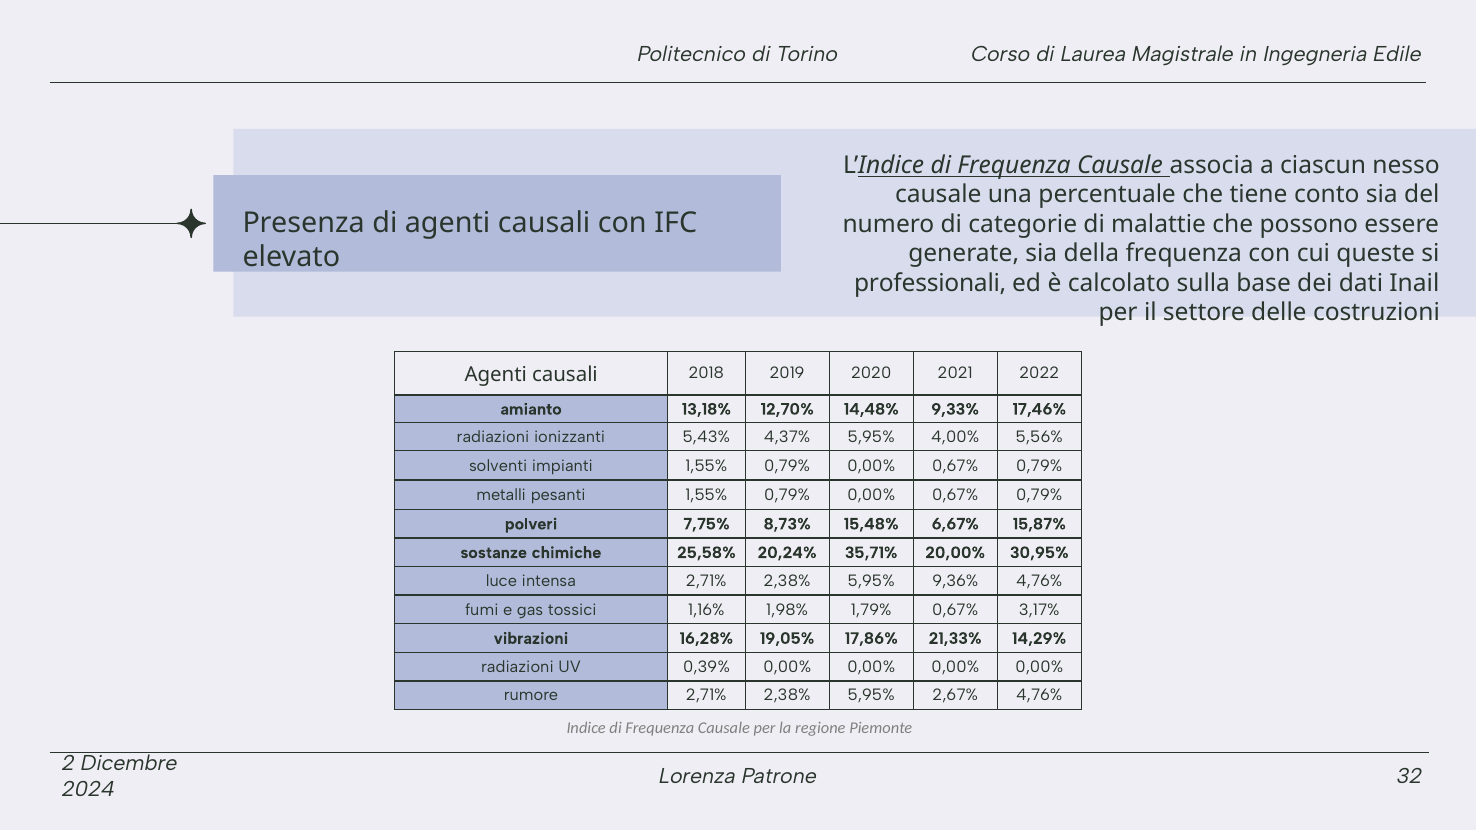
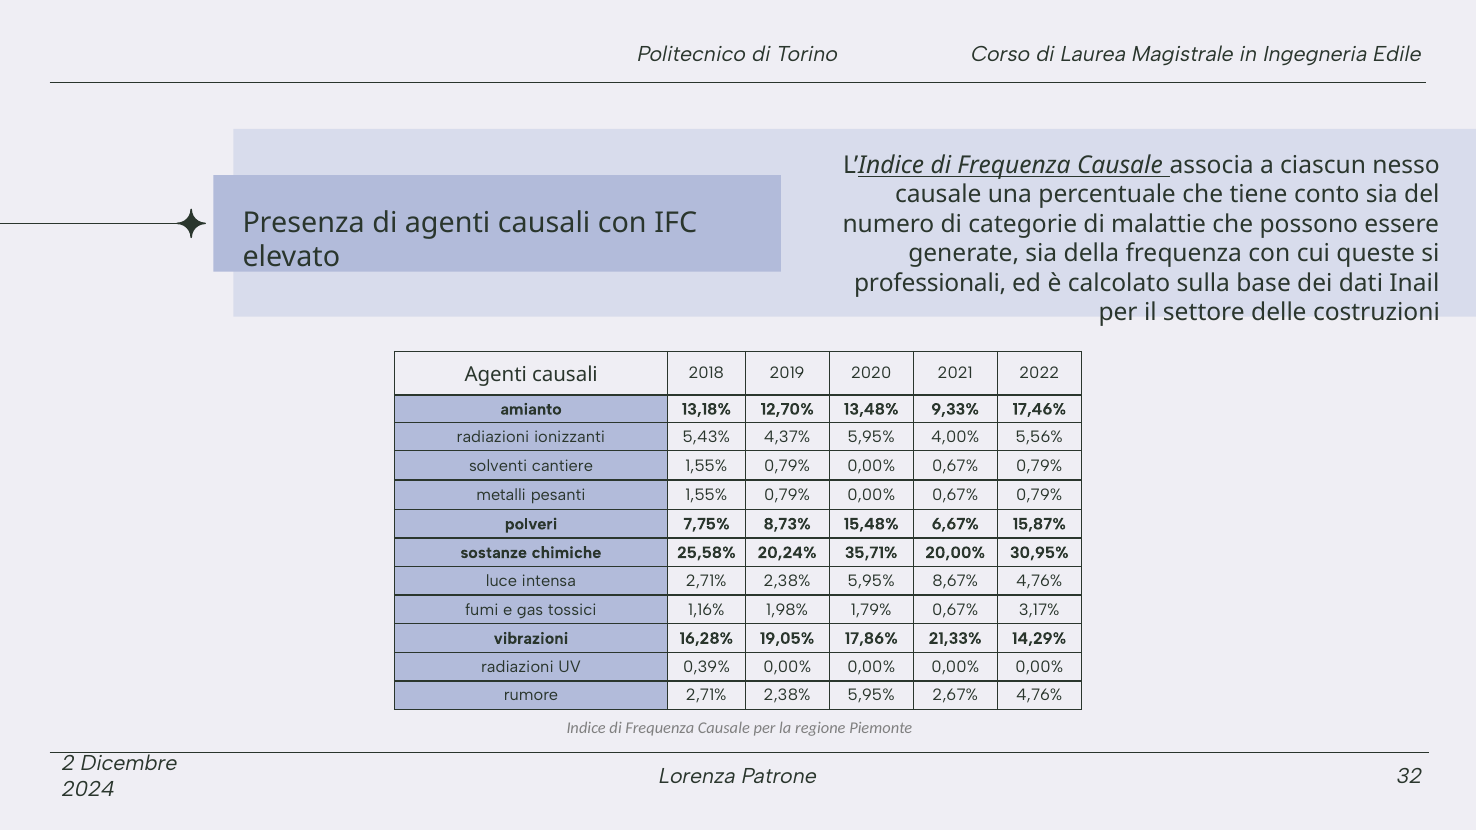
14,48%: 14,48% -> 13,48% (871, 409)
impianti: impianti -> cantiere (562, 466)
9,36%: 9,36% -> 8,67% (955, 581)
